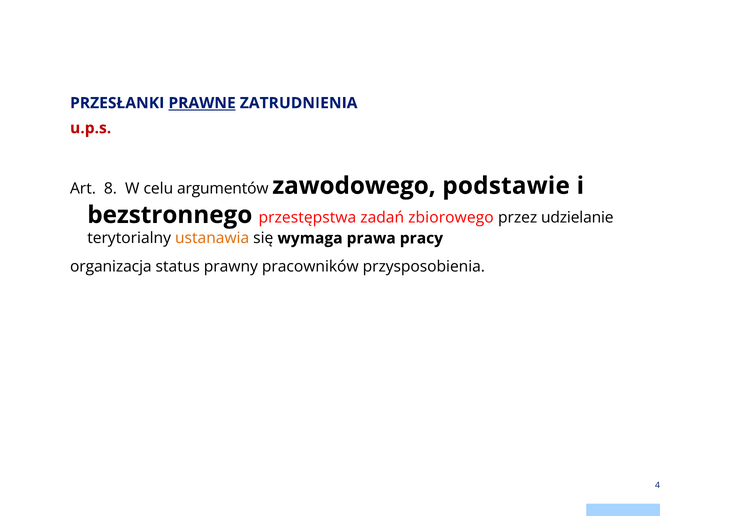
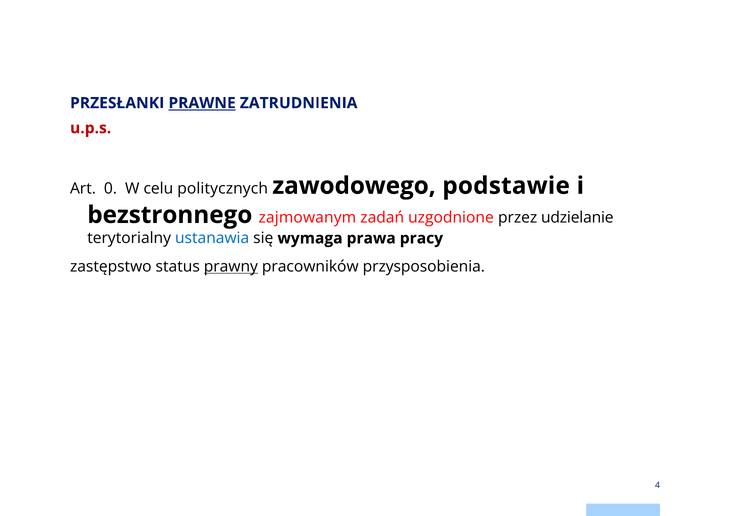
8: 8 -> 0 (110, 189)
argumentów: argumentów -> politycznych (223, 189)
przestępstwa: przestępstwa -> zajmowanym (307, 218)
zbiorowego: zbiorowego -> uzgodnione (451, 218)
ustanawia colour: orange -> blue (212, 238)
organizacja: organizacja -> zastępstwo (111, 267)
prawny underline: none -> present (231, 267)
